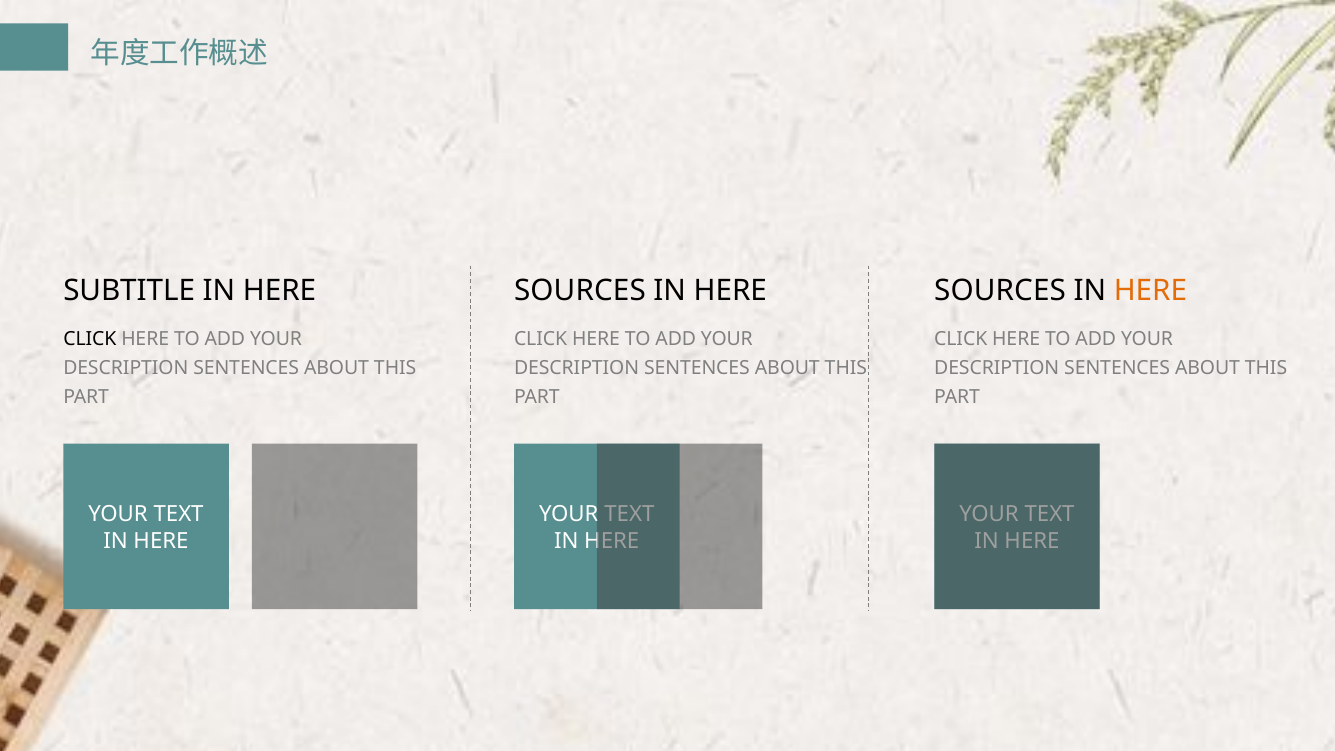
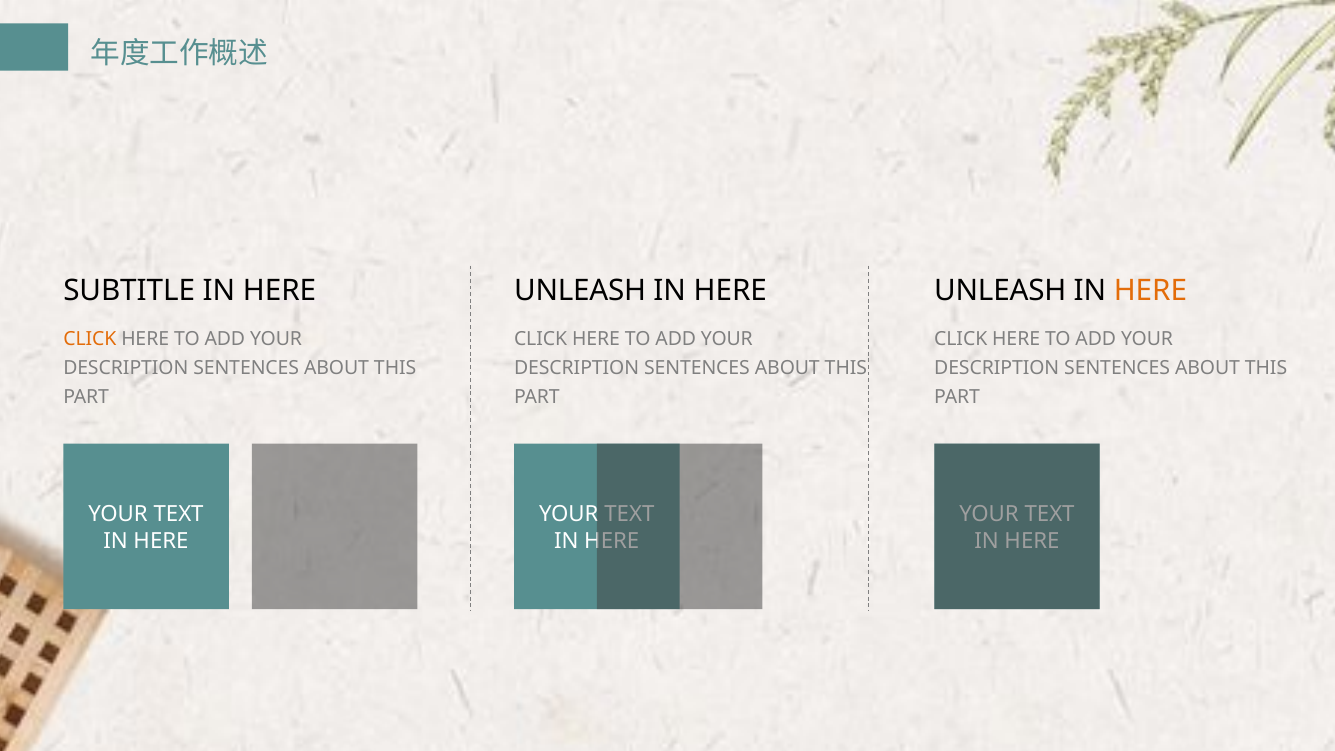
SOURCES: SOURCES -> UNLEASH (580, 291)
SOURCES: SOURCES -> UNLEASH (1000, 291)
CLICK colour: black -> orange (90, 339)
